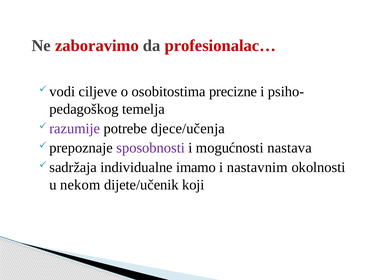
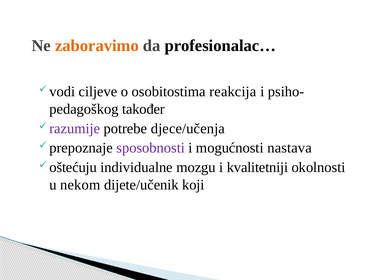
zaboravimo colour: red -> orange (97, 46)
profesionalac… colour: red -> black (220, 46)
precizne: precizne -> reakcija (233, 92)
temelja: temelja -> također (143, 109)
sadržaja: sadržaja -> oštećuju (73, 167)
imamo: imamo -> mozgu (196, 167)
nastavnim: nastavnim -> kvalitetniji (257, 167)
